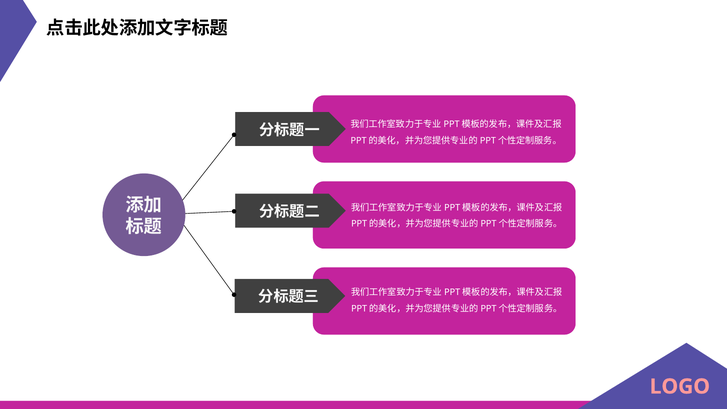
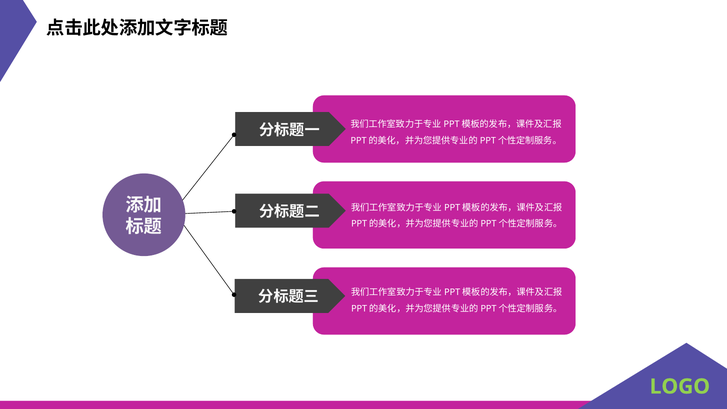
LOGO colour: pink -> light green (680, 387)
